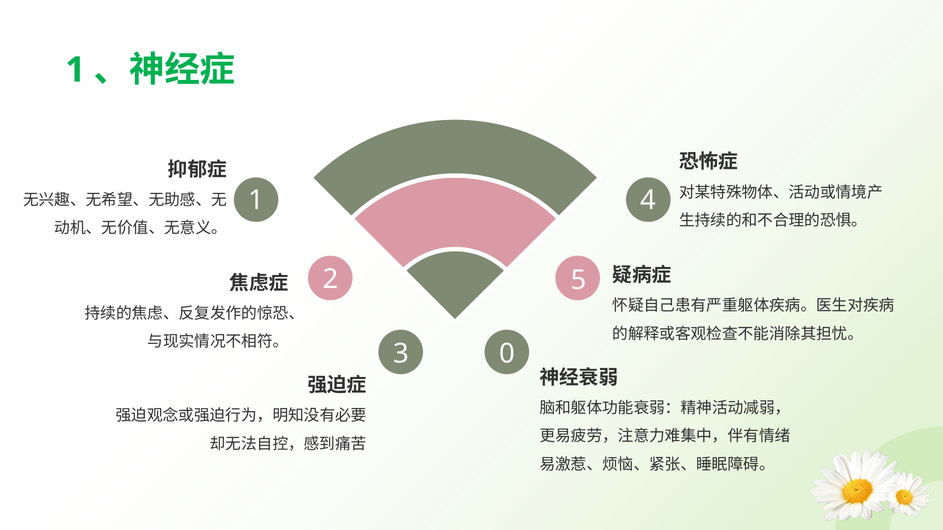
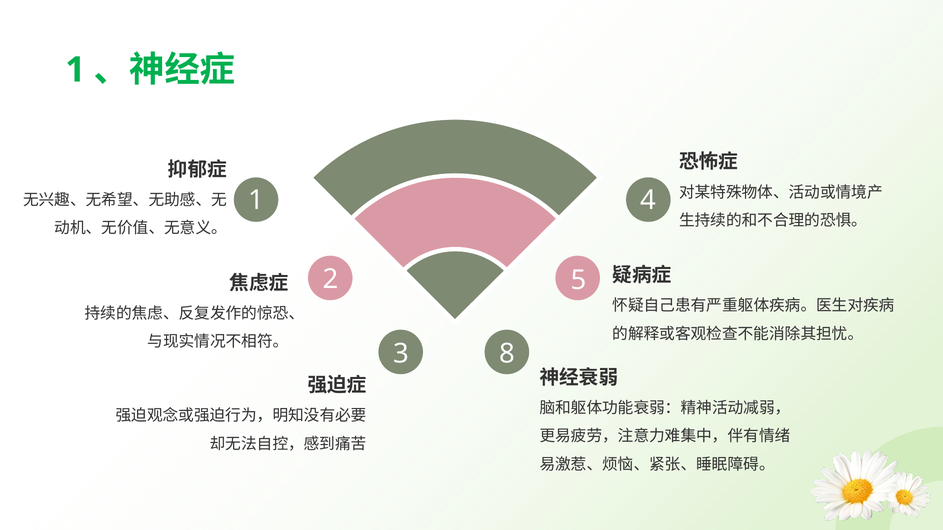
0: 0 -> 8 (507, 354)
